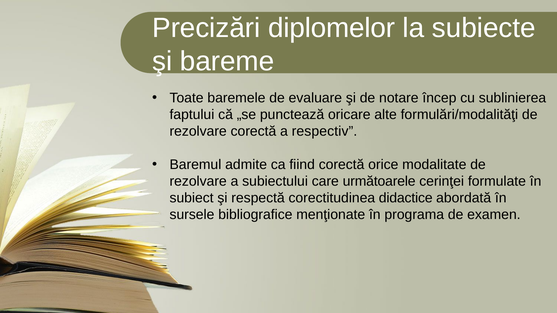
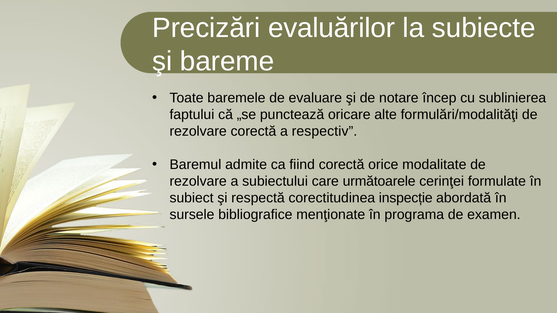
diplomelor: diplomelor -> evaluărilor (332, 28)
didactice: didactice -> inspecție (406, 198)
